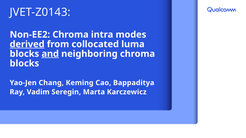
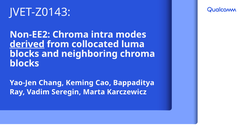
and underline: present -> none (50, 54)
